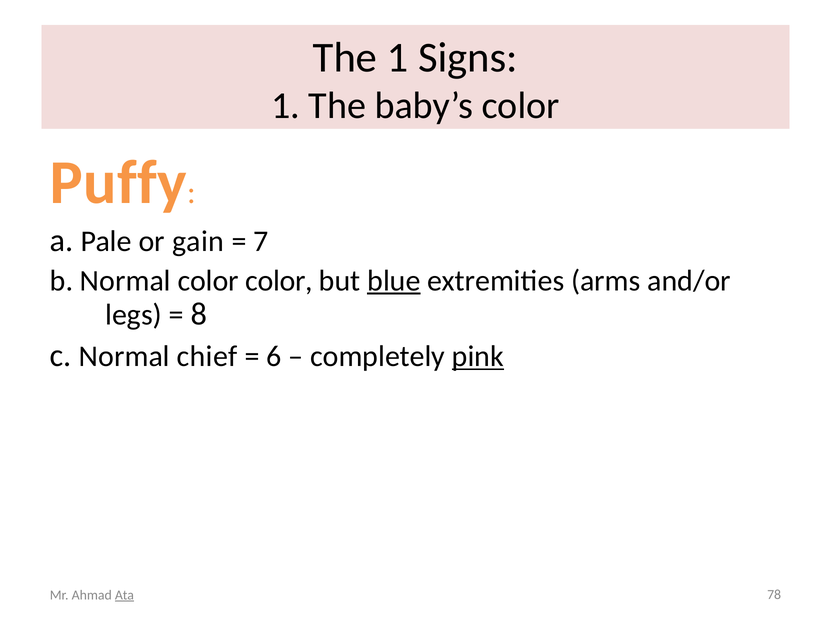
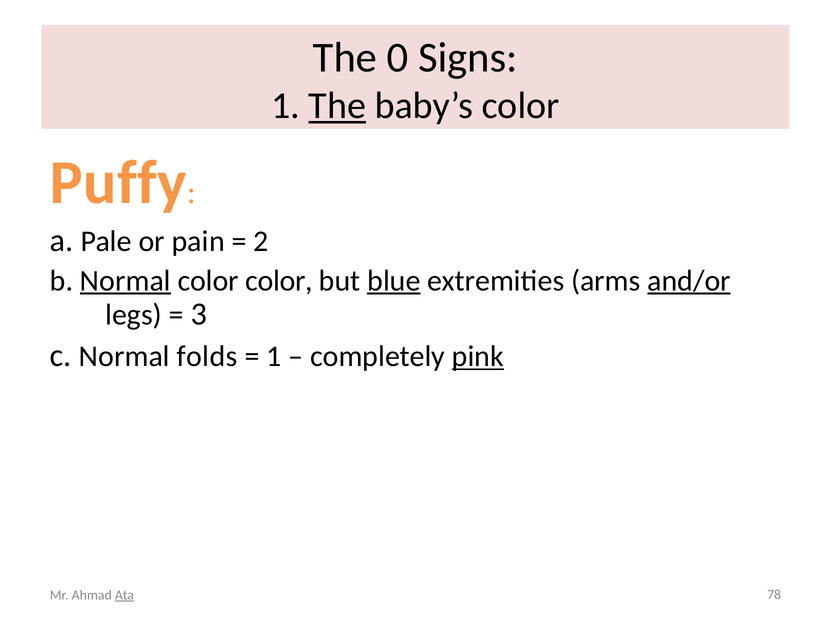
The 1: 1 -> 0 (398, 58)
The underline: none -> present (337, 106)
gain: gain -> pain (198, 241)
7: 7 -> 2 (261, 241)
Normal underline: none -> present (125, 281)
and/or underline: none -> present (689, 281)
8: 8 -> 3 (199, 314)
chief: chief -> folds (207, 357)
6: 6 -> 1 (274, 357)
